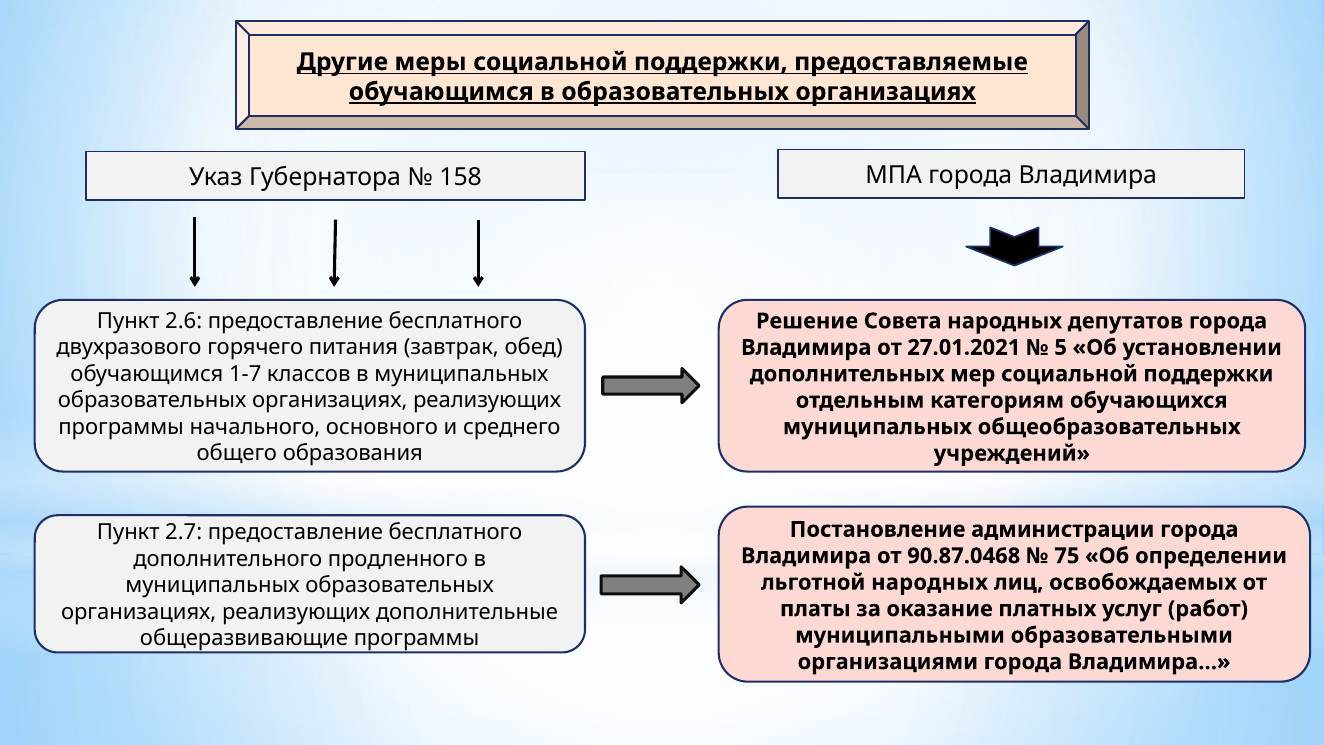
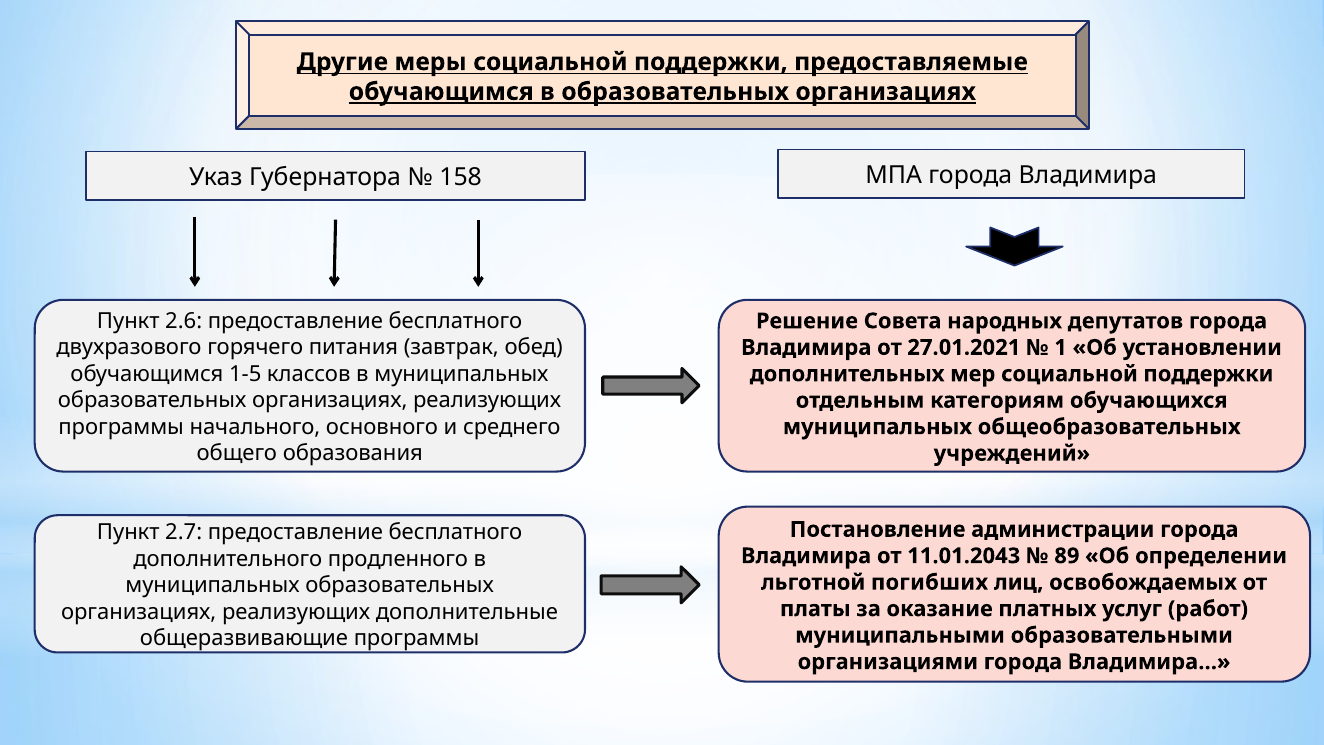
5: 5 -> 1 (1061, 347)
1-7: 1-7 -> 1-5 (245, 374)
90.87.0468: 90.87.0468 -> 11.01.2043 (964, 556)
75: 75 -> 89 (1067, 556)
льготной народных: народных -> погибших (930, 582)
